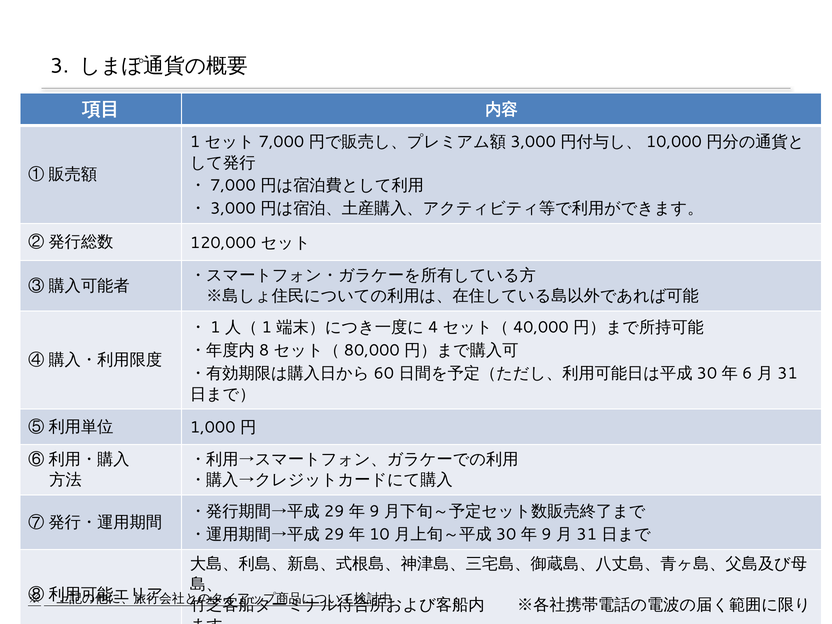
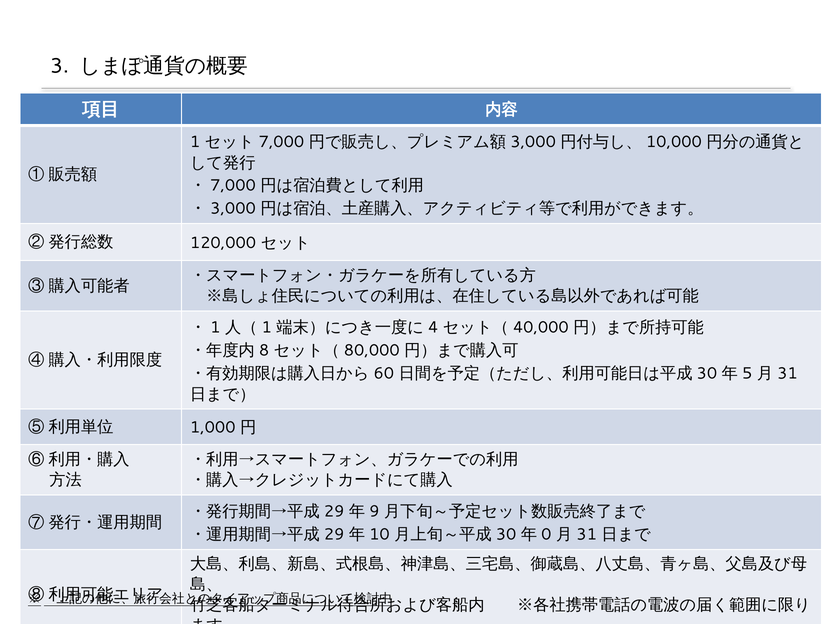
6: 6 -> 5 (747, 374)
9: 9 -> 0 (546, 535)
